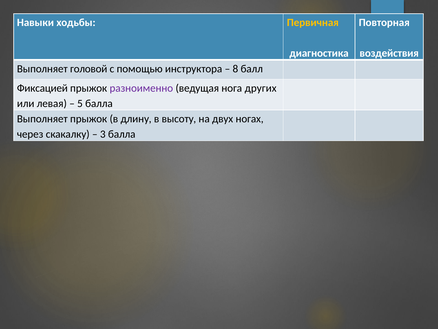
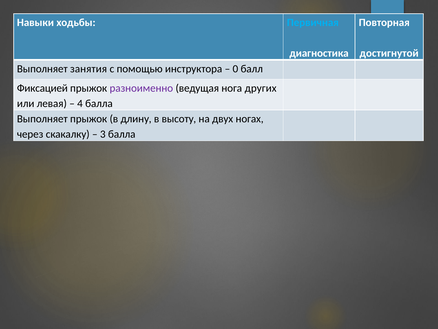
Первичная colour: yellow -> light blue (313, 23)
воздействия: воздействия -> достигнутой (389, 53)
головой: головой -> занятия (89, 69)
8: 8 -> 0 (235, 69)
5: 5 -> 4 (80, 103)
